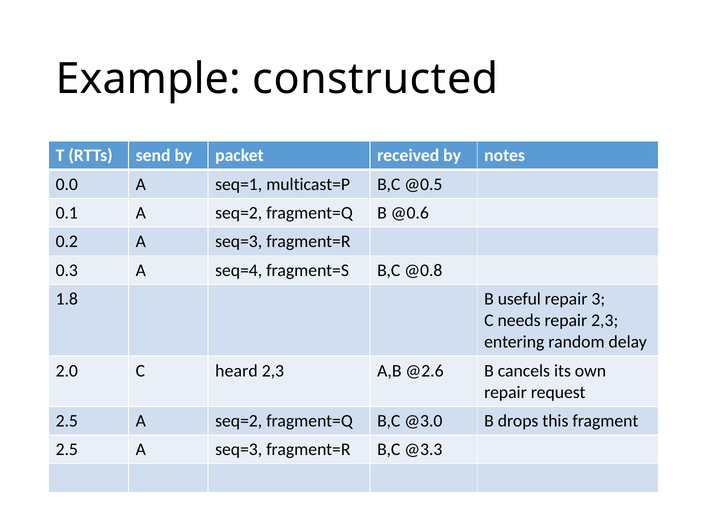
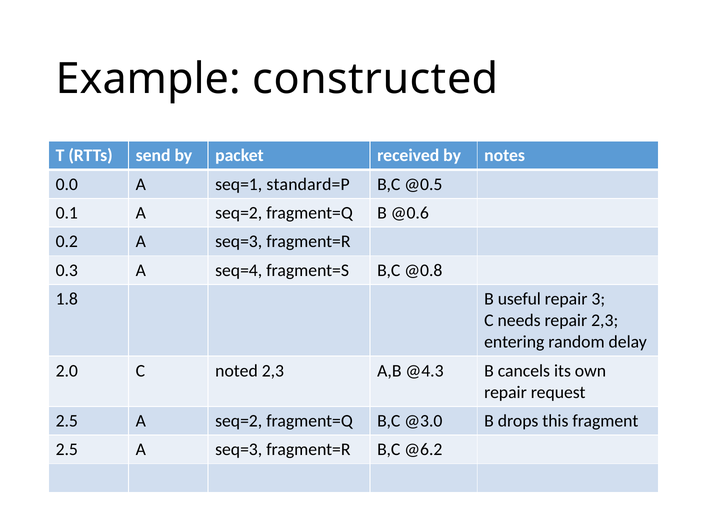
multicast=P: multicast=P -> standard=P (308, 184)
heard: heard -> noted (237, 371)
@2.6: @2.6 -> @4.3 (425, 371)
@3.3: @3.3 -> @6.2 (423, 450)
